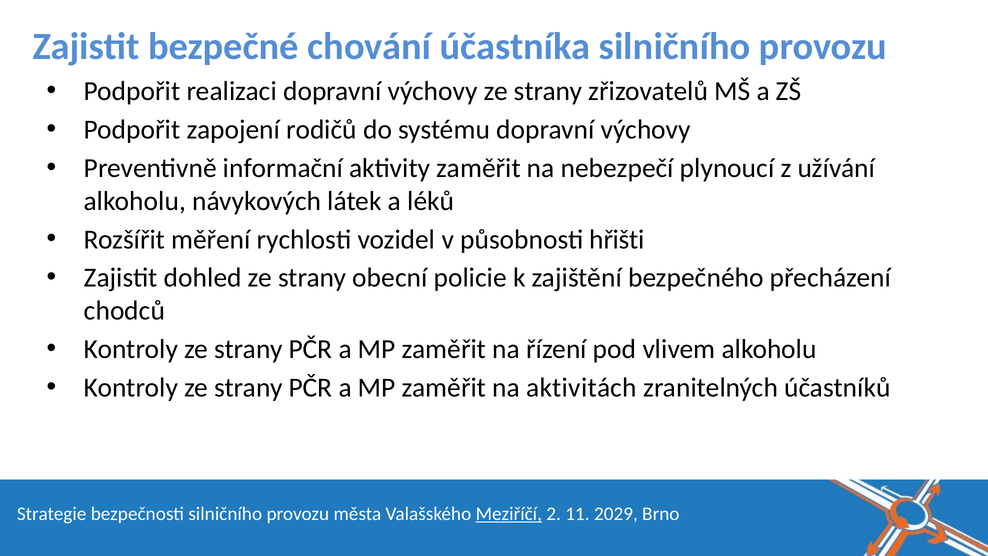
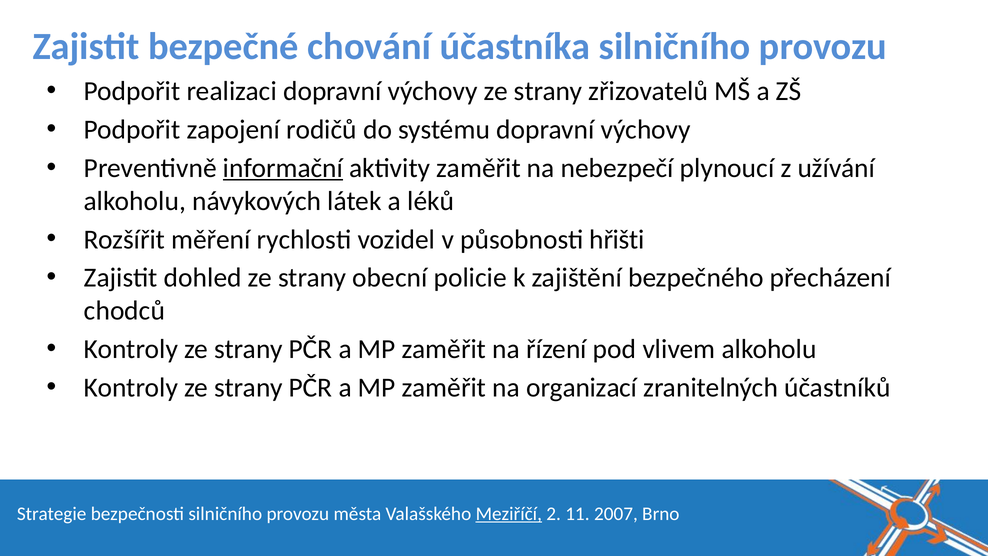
informační underline: none -> present (283, 168)
aktivitách: aktivitách -> organizací (582, 388)
2029: 2029 -> 2007 (616, 514)
